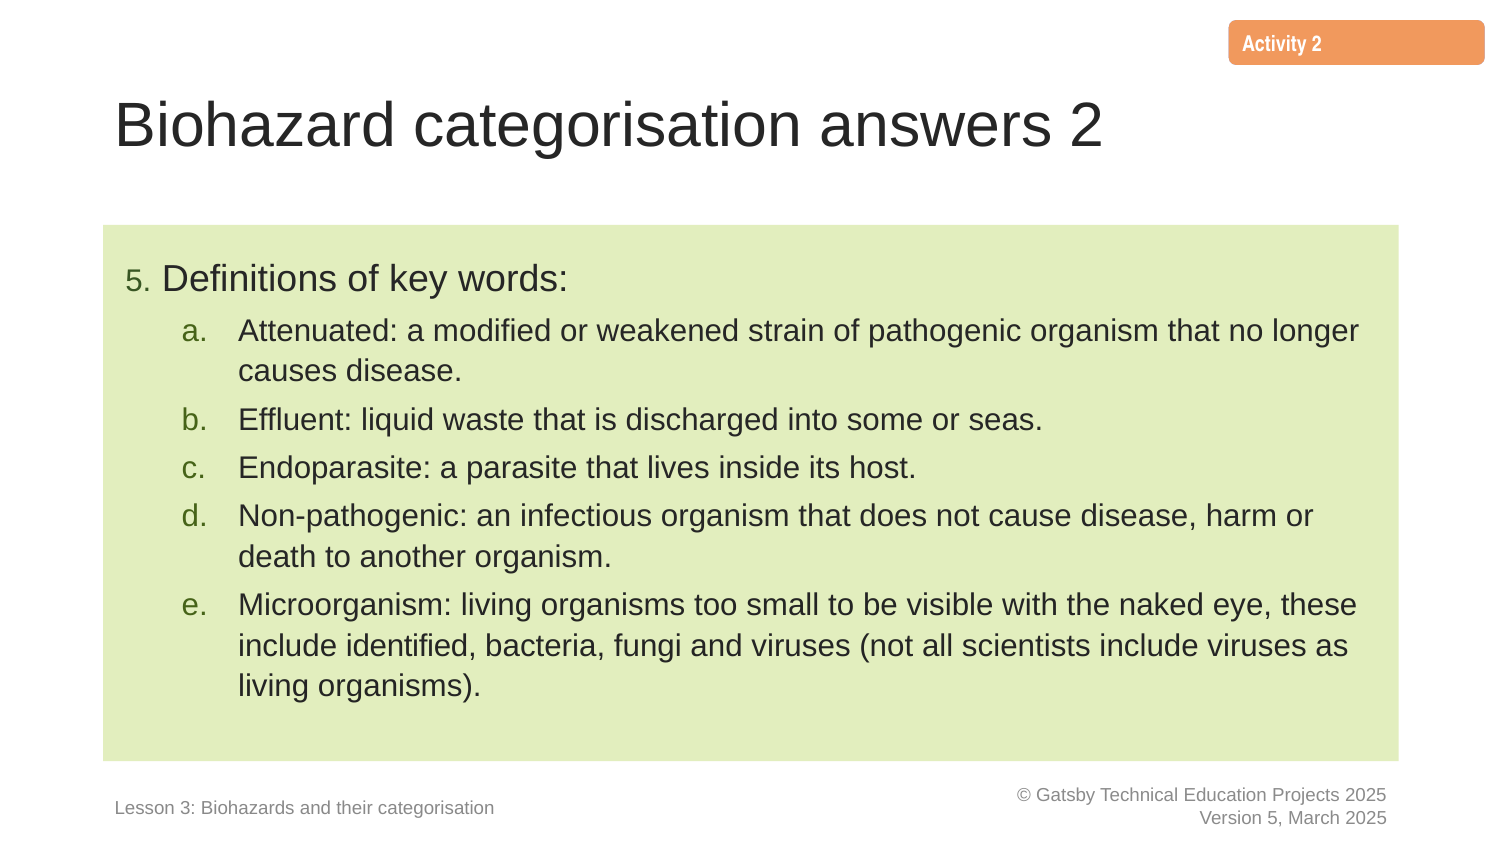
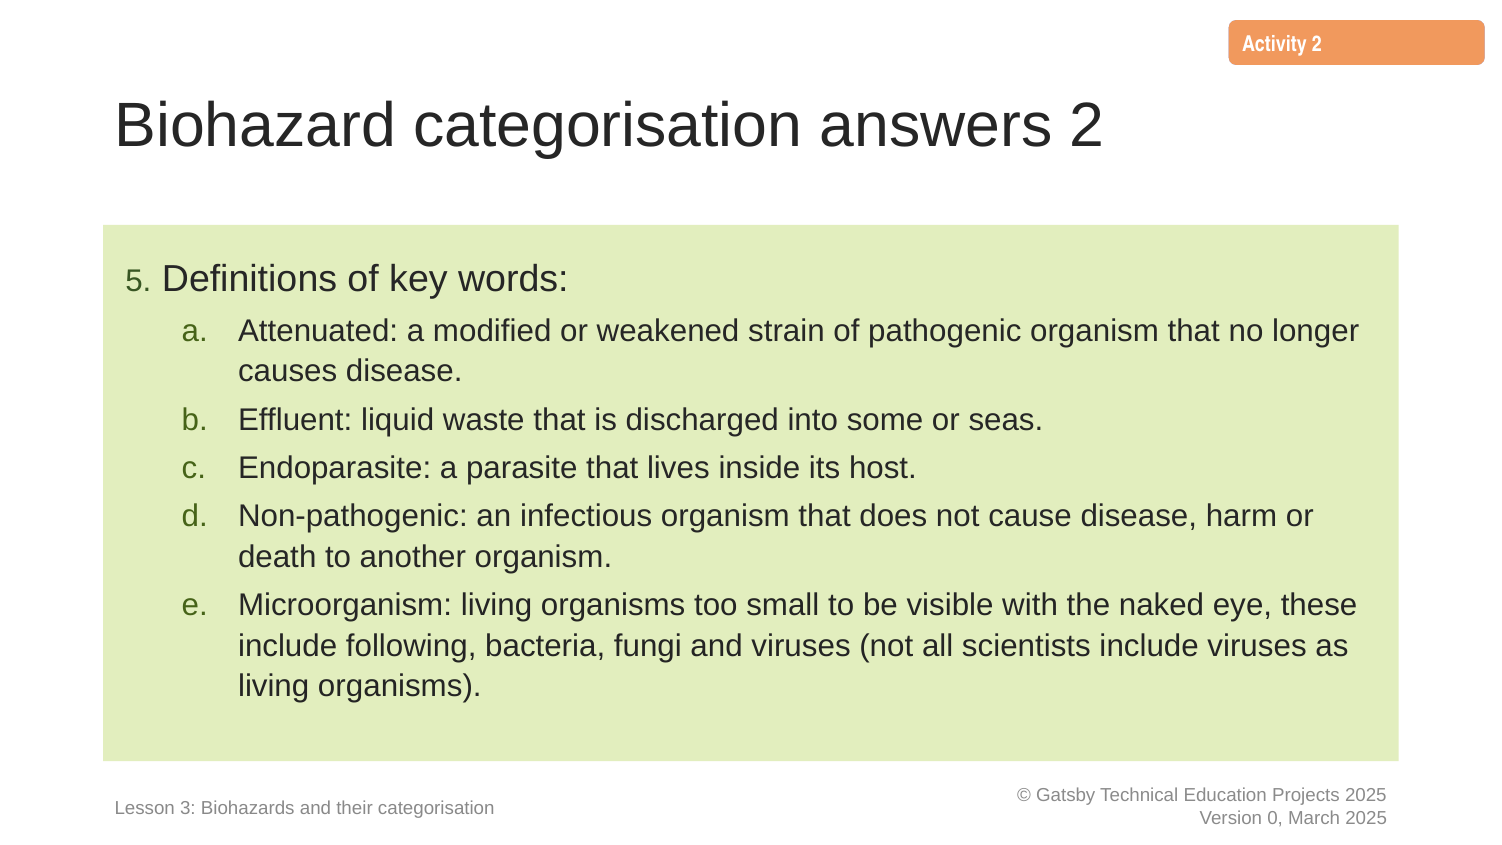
identified: identified -> following (411, 646)
5: 5 -> 0 (1275, 818)
